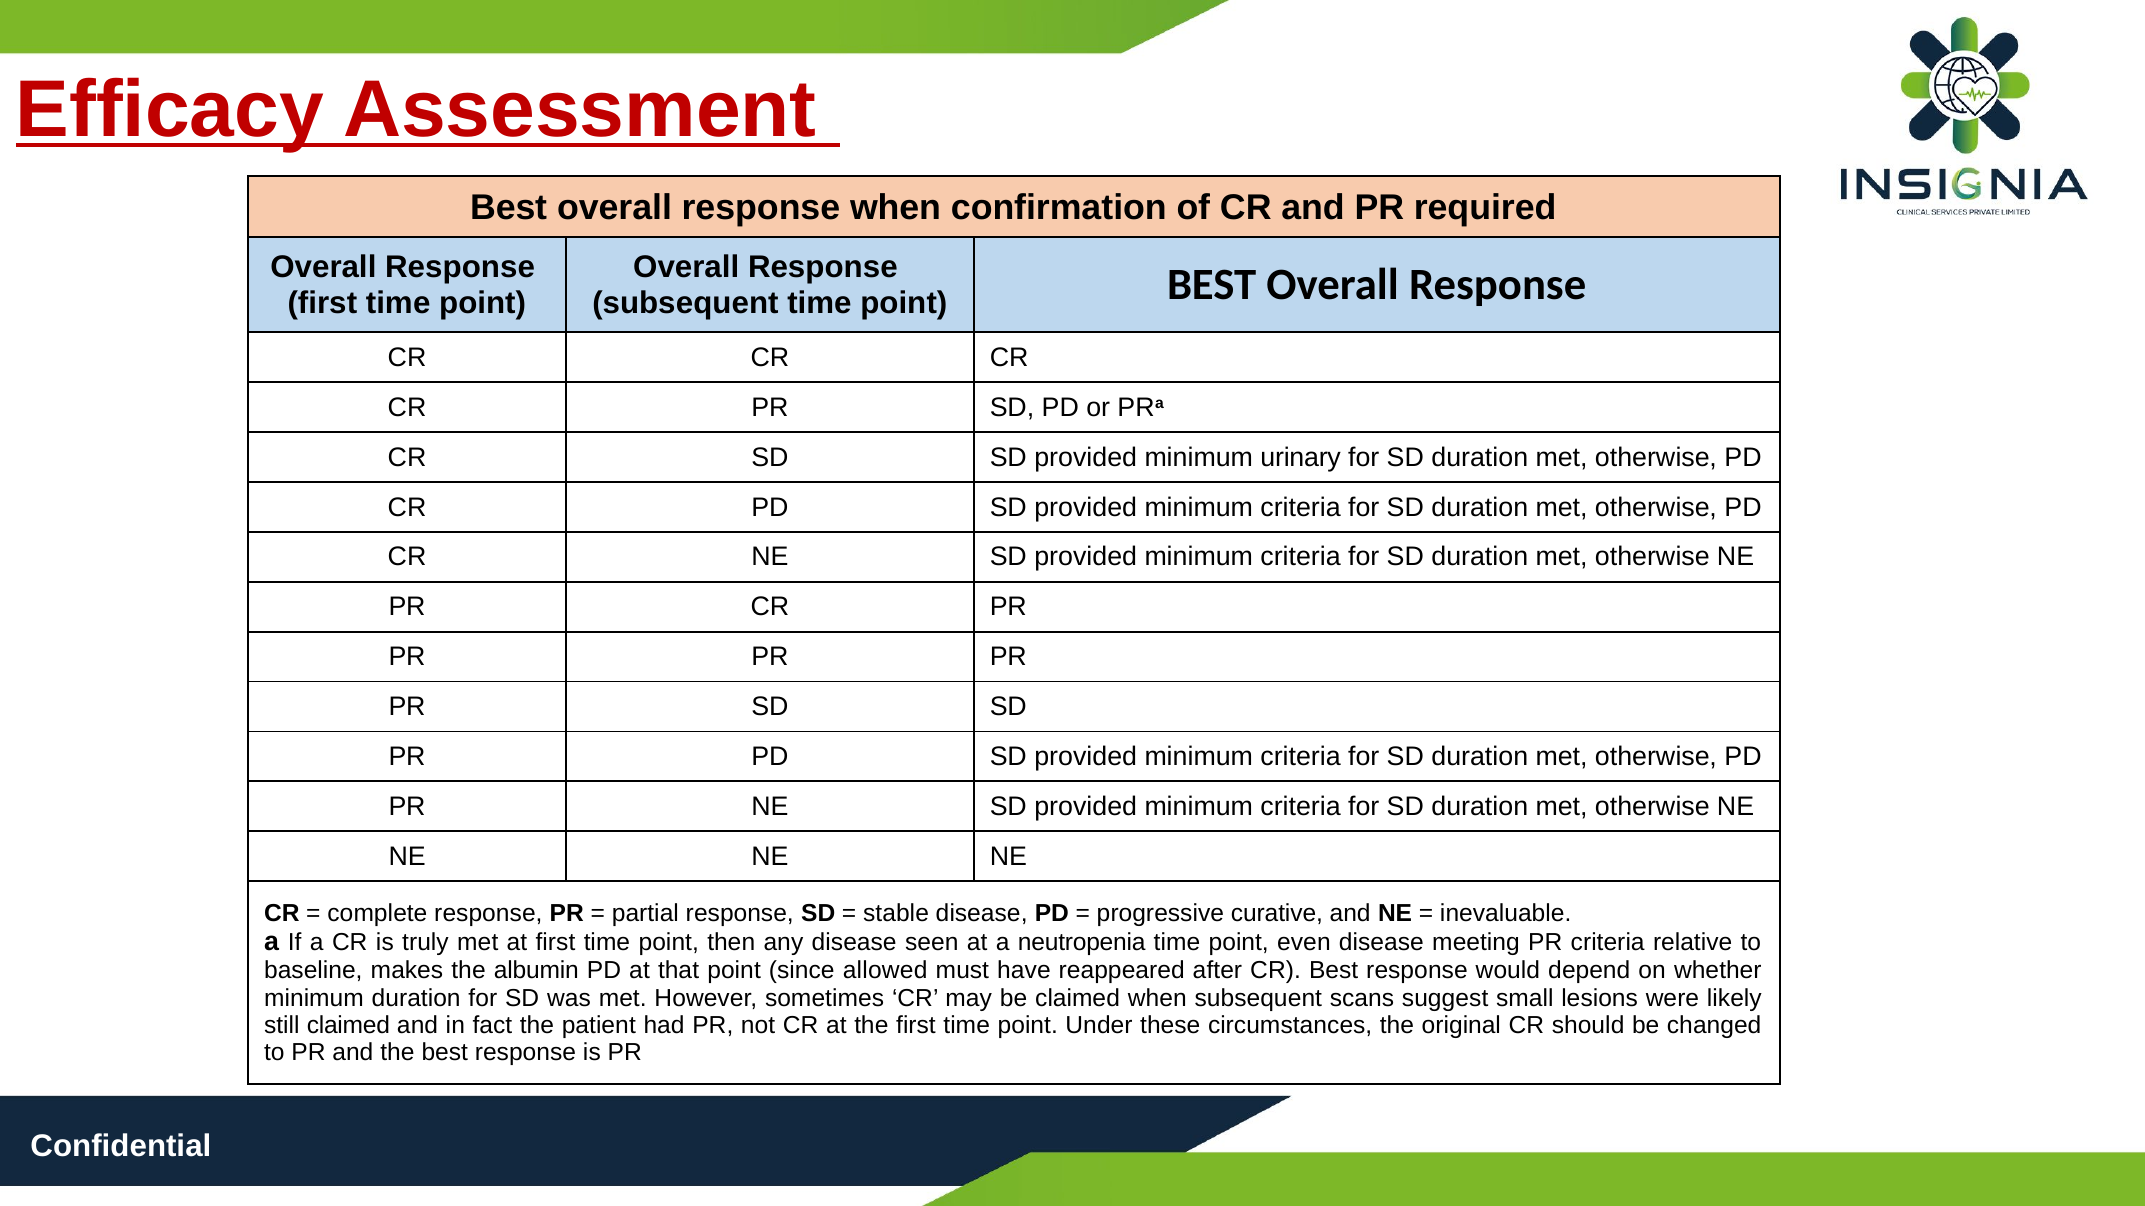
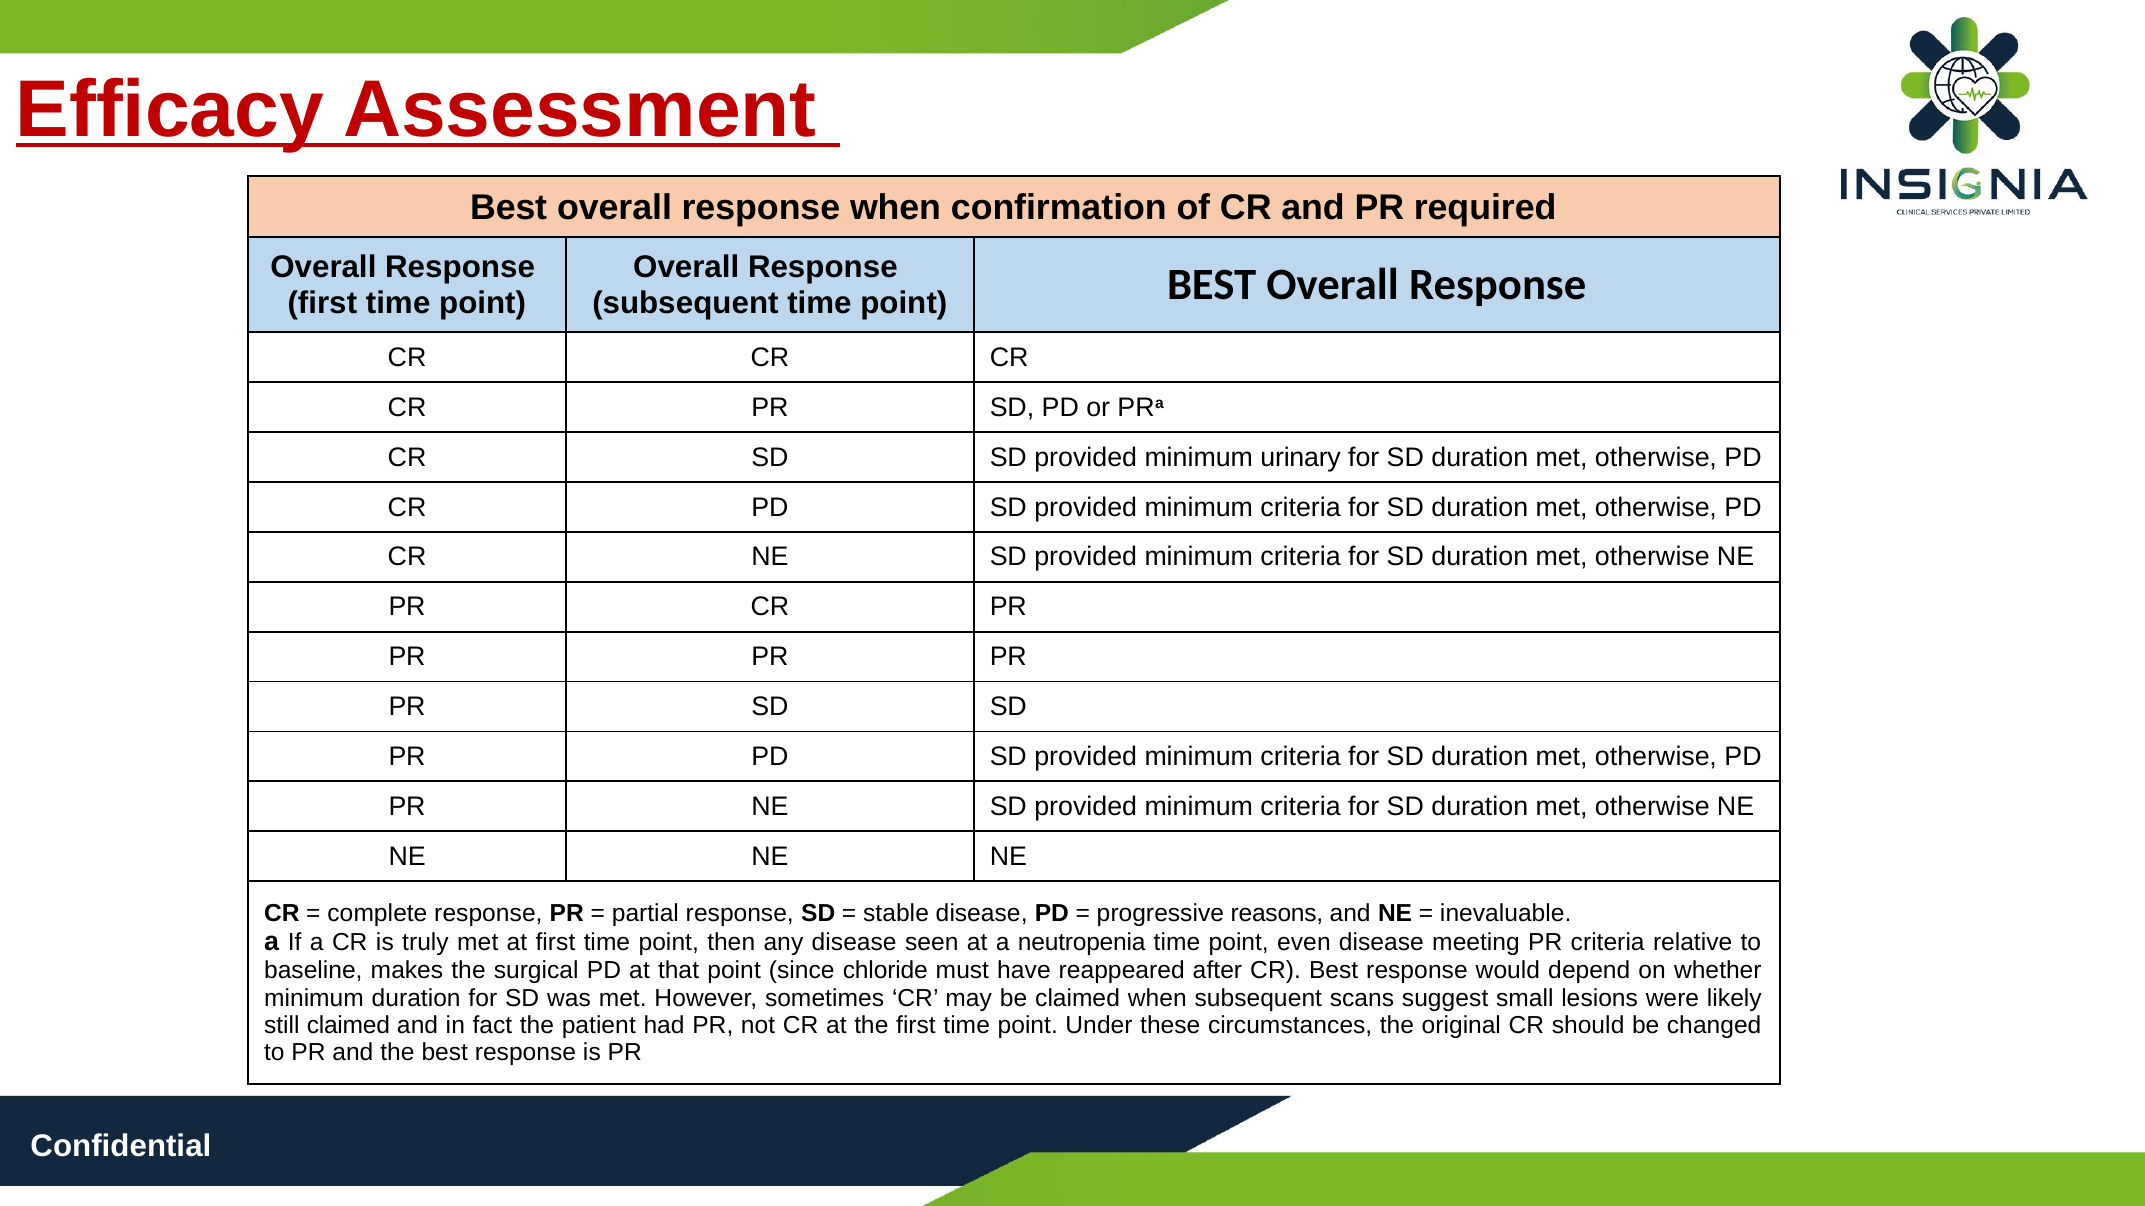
curative: curative -> reasons (1277, 914)
albumin: albumin -> surgical (536, 971)
allowed: allowed -> chloride (885, 971)
